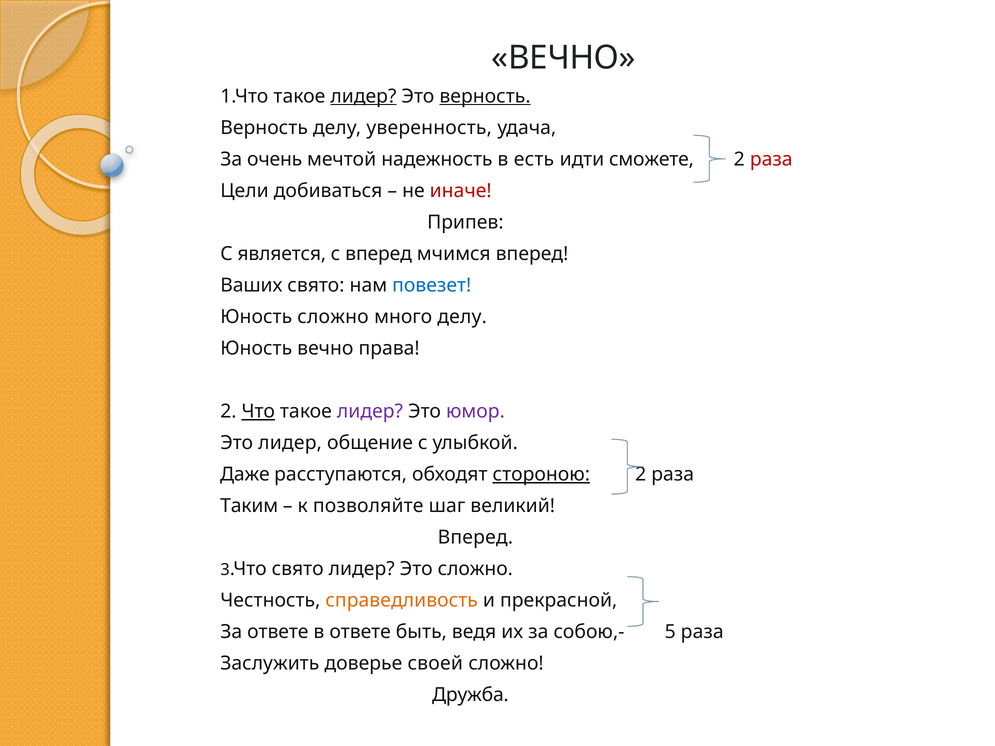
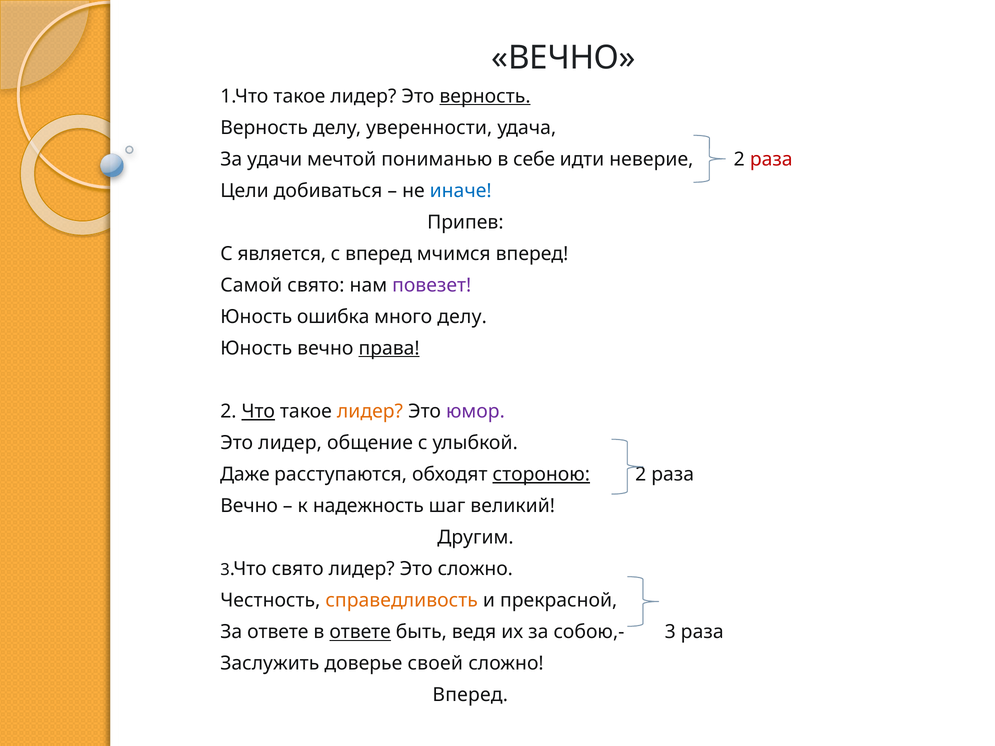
лидер underline: present -> none (363, 96)
уверенность: уверенность -> уверенности (429, 128)
очень: очень -> удачи (275, 159)
надежность: надежность -> пониманью (437, 159)
есть: есть -> себе (534, 159)
сможете: сможете -> неверие (651, 159)
иначе colour: red -> blue (461, 191)
Ваших: Ваших -> Самой (251, 285)
повезет colour: blue -> purple (432, 285)
Юность сложно: сложно -> ошибка (333, 317)
права underline: none -> present (389, 348)
лидер colour: purple -> orange (370, 412)
Таким: Таким -> Вечно (249, 506)
позволяйте: позволяйте -> надежность (368, 506)
Вперед: Вперед -> Другим (475, 538)
ответе underline: none -> present (360, 632)
5: 5 -> 3 (670, 632)
Дружба: Дружба -> Вперед (470, 695)
